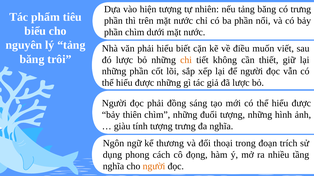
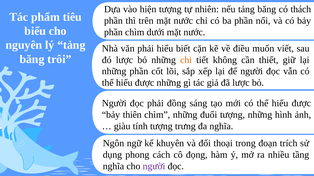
có trưng: trưng -> thách (301, 9)
thương: thương -> khuyên (170, 144)
người colour: orange -> purple (154, 167)
